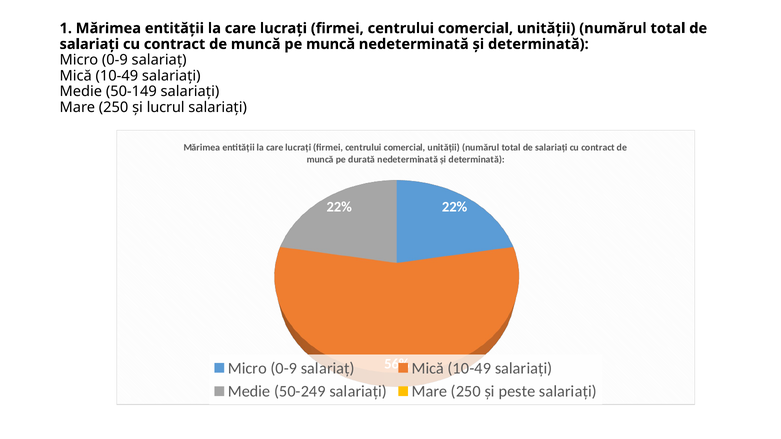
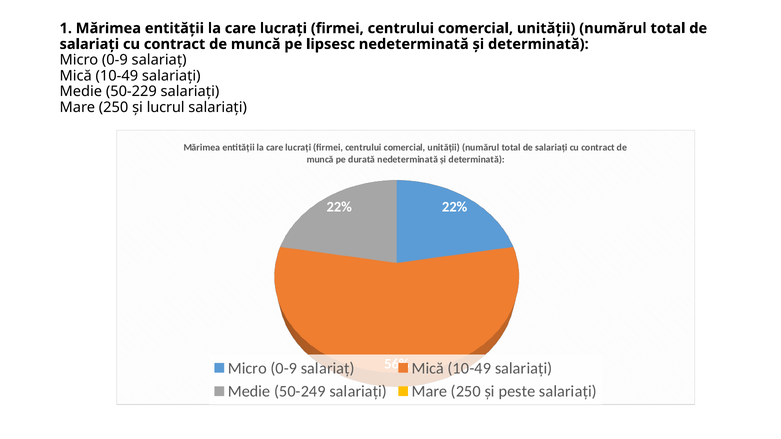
pe muncă: muncă -> lipsesc (331, 44)
50-149: 50-149 -> 50-229 (131, 92)
